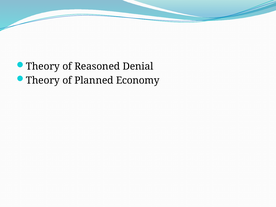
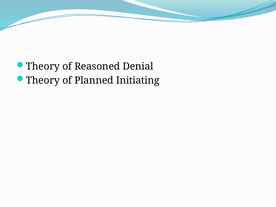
Economy: Economy -> Initiating (138, 80)
